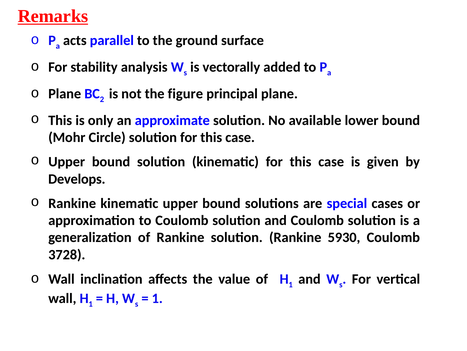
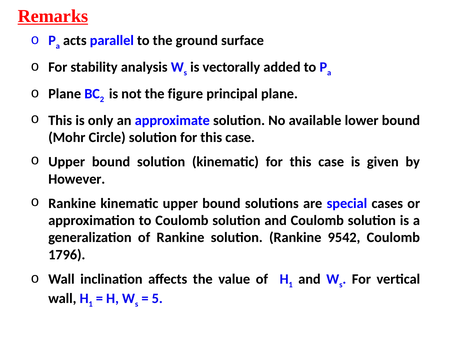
Develops: Develops -> However (77, 179)
5930: 5930 -> 9542 (344, 237)
3728: 3728 -> 1796 (67, 254)
1: 1 -> 5 (157, 298)
